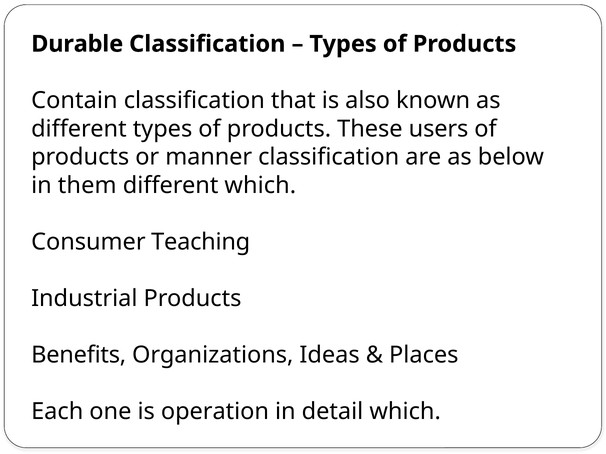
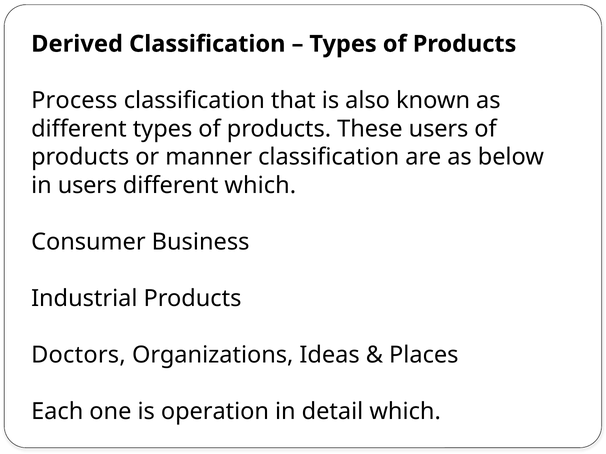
Durable: Durable -> Derived (77, 44)
Contain: Contain -> Process (74, 101)
in them: them -> users (87, 185)
Teaching: Teaching -> Business (201, 242)
Benefits: Benefits -> Doctors (78, 355)
